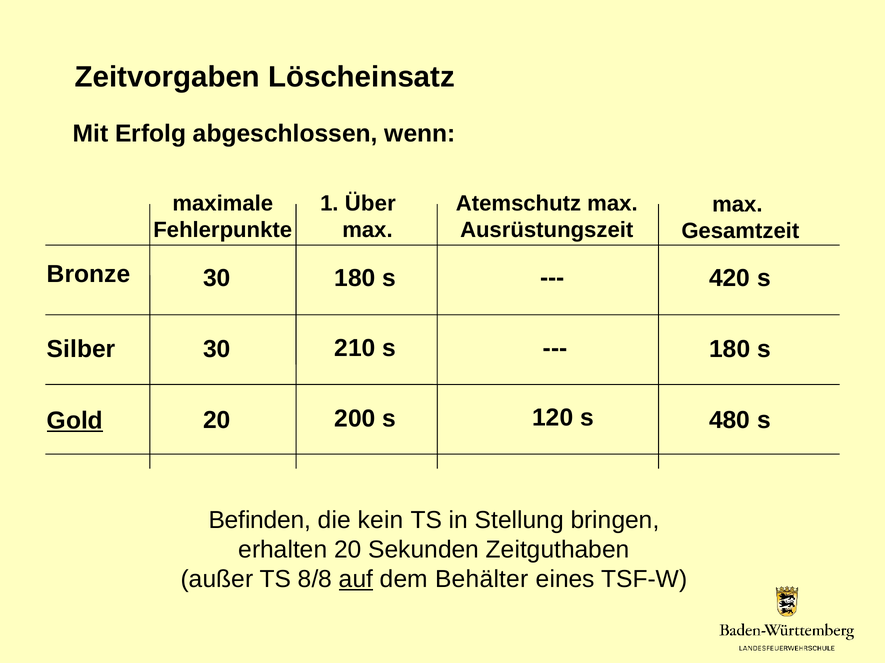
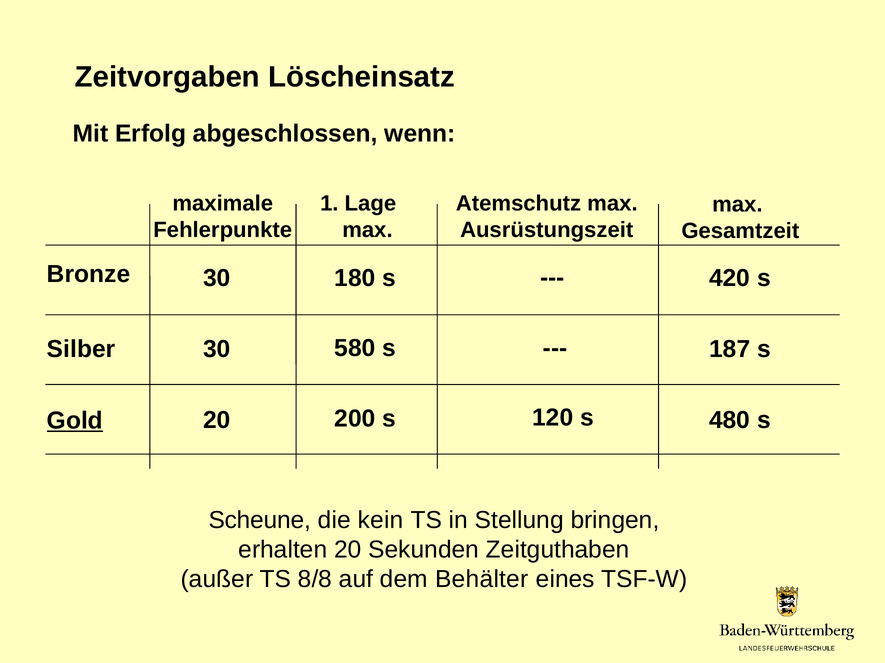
Über: Über -> Lage (370, 204)
210: 210 -> 580 (355, 349)
s 180: 180 -> 187 (730, 349)
Befinden: Befinden -> Scheune (260, 521)
auf underline: present -> none (356, 580)
